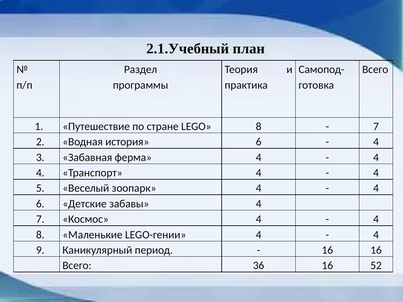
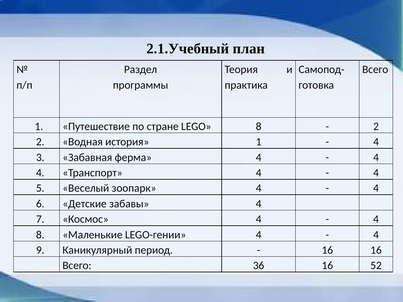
7: 7 -> 2 (376, 127)
история 6: 6 -> 1 (259, 142)
